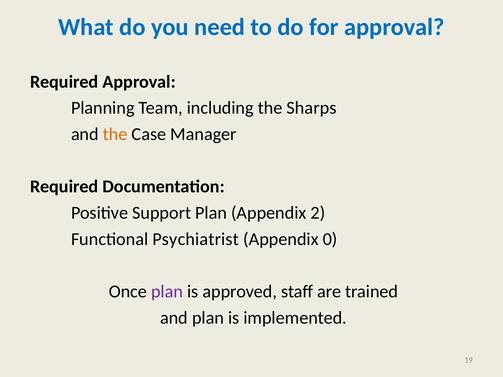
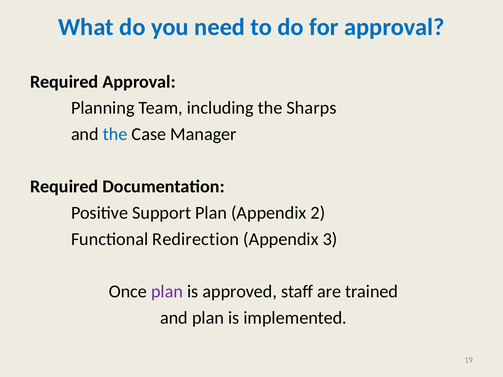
the colour: orange -> blue (115, 134)
Psychiatrist: Psychiatrist -> Redirection (196, 239)
0: 0 -> 3 (330, 239)
